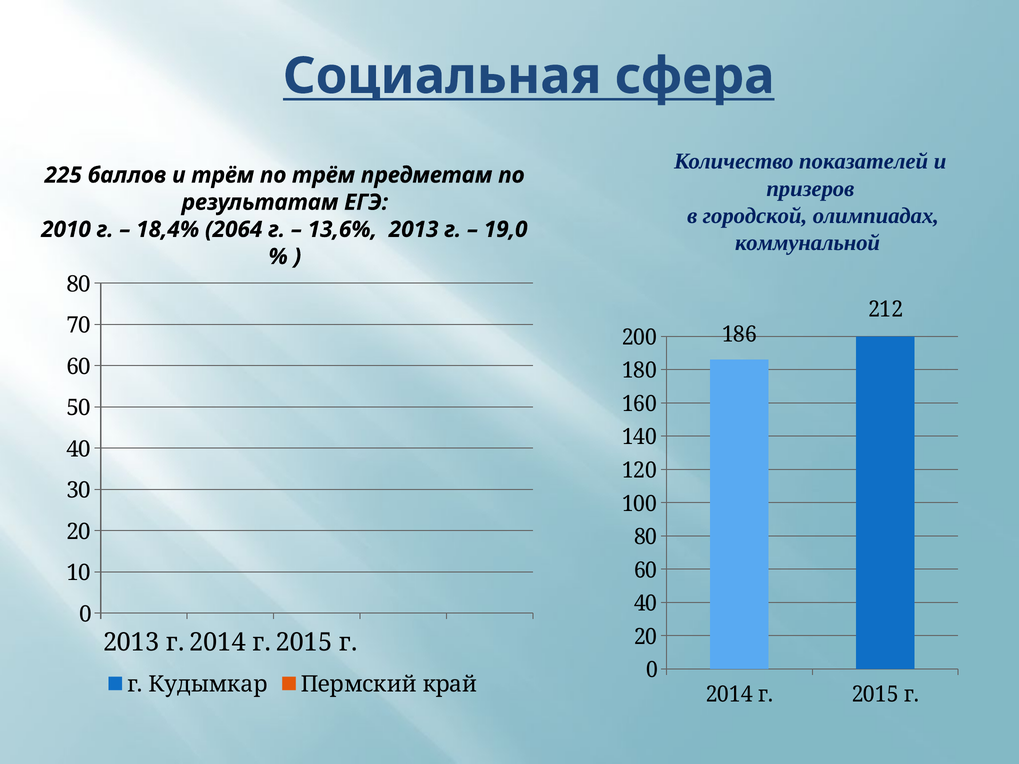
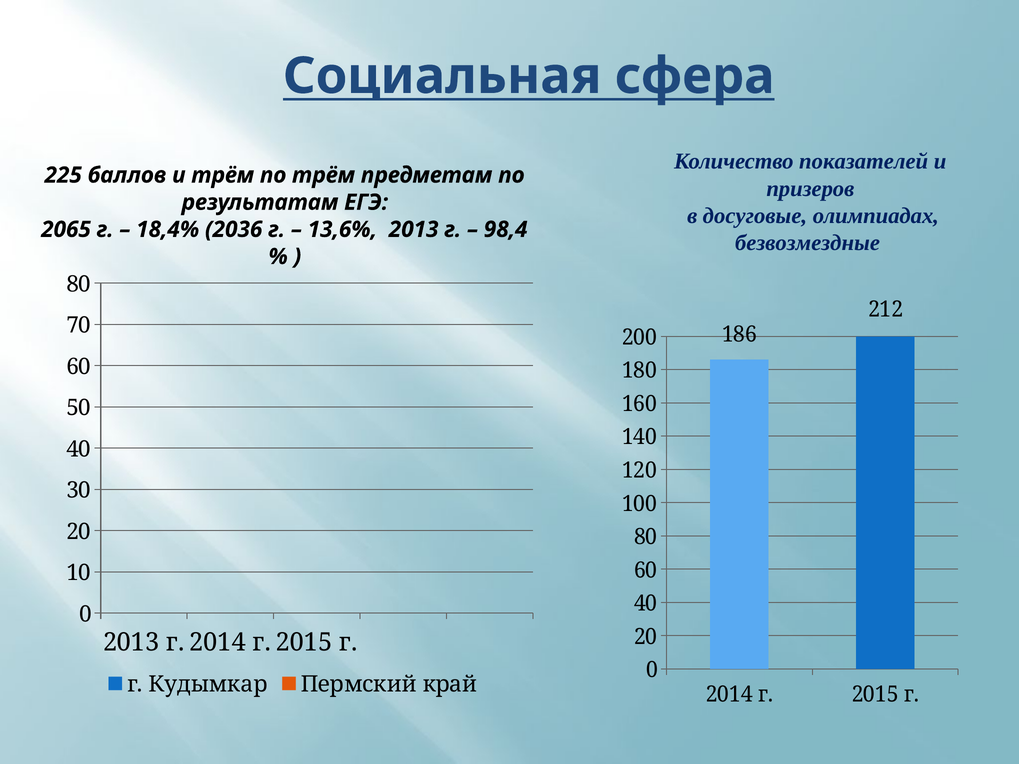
городской: городской -> досуговые (755, 216)
2010: 2010 -> 2065 (66, 230)
2064: 2064 -> 2036 (234, 230)
19,0: 19,0 -> 98,4 (506, 230)
коммунальной: коммунальной -> безвозмездные (807, 243)
